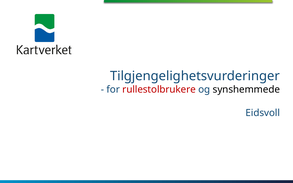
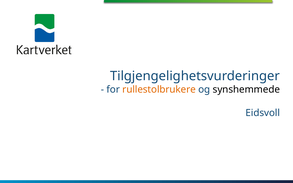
rullestolbrukere colour: red -> orange (159, 90)
